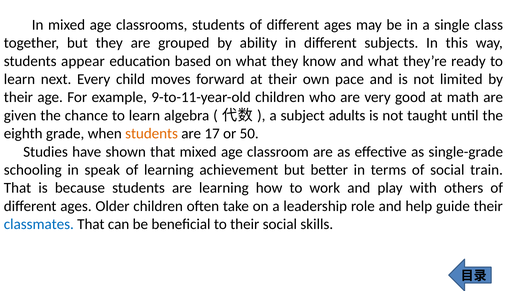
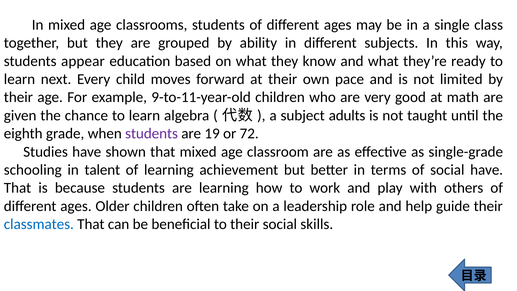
students colour: orange -> purple (152, 133)
17: 17 -> 19 (212, 133)
50: 50 -> 72 (249, 133)
speak: speak -> talent (102, 170)
social train: train -> have (487, 170)
